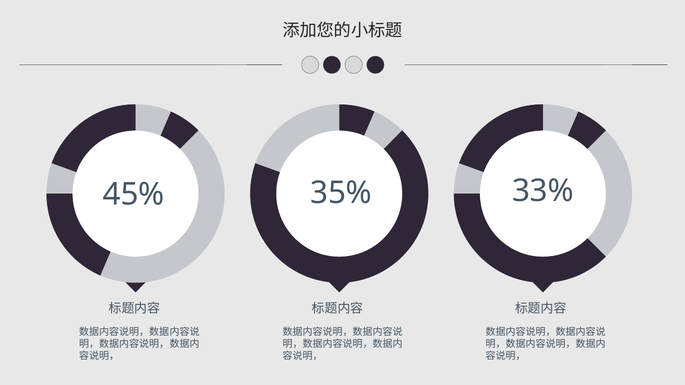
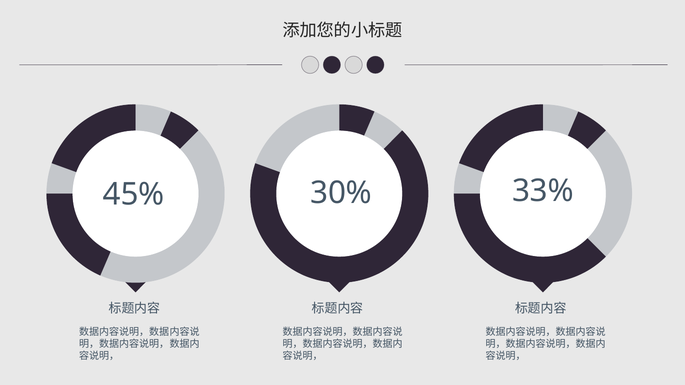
35%: 35% -> 30% (341, 193)
